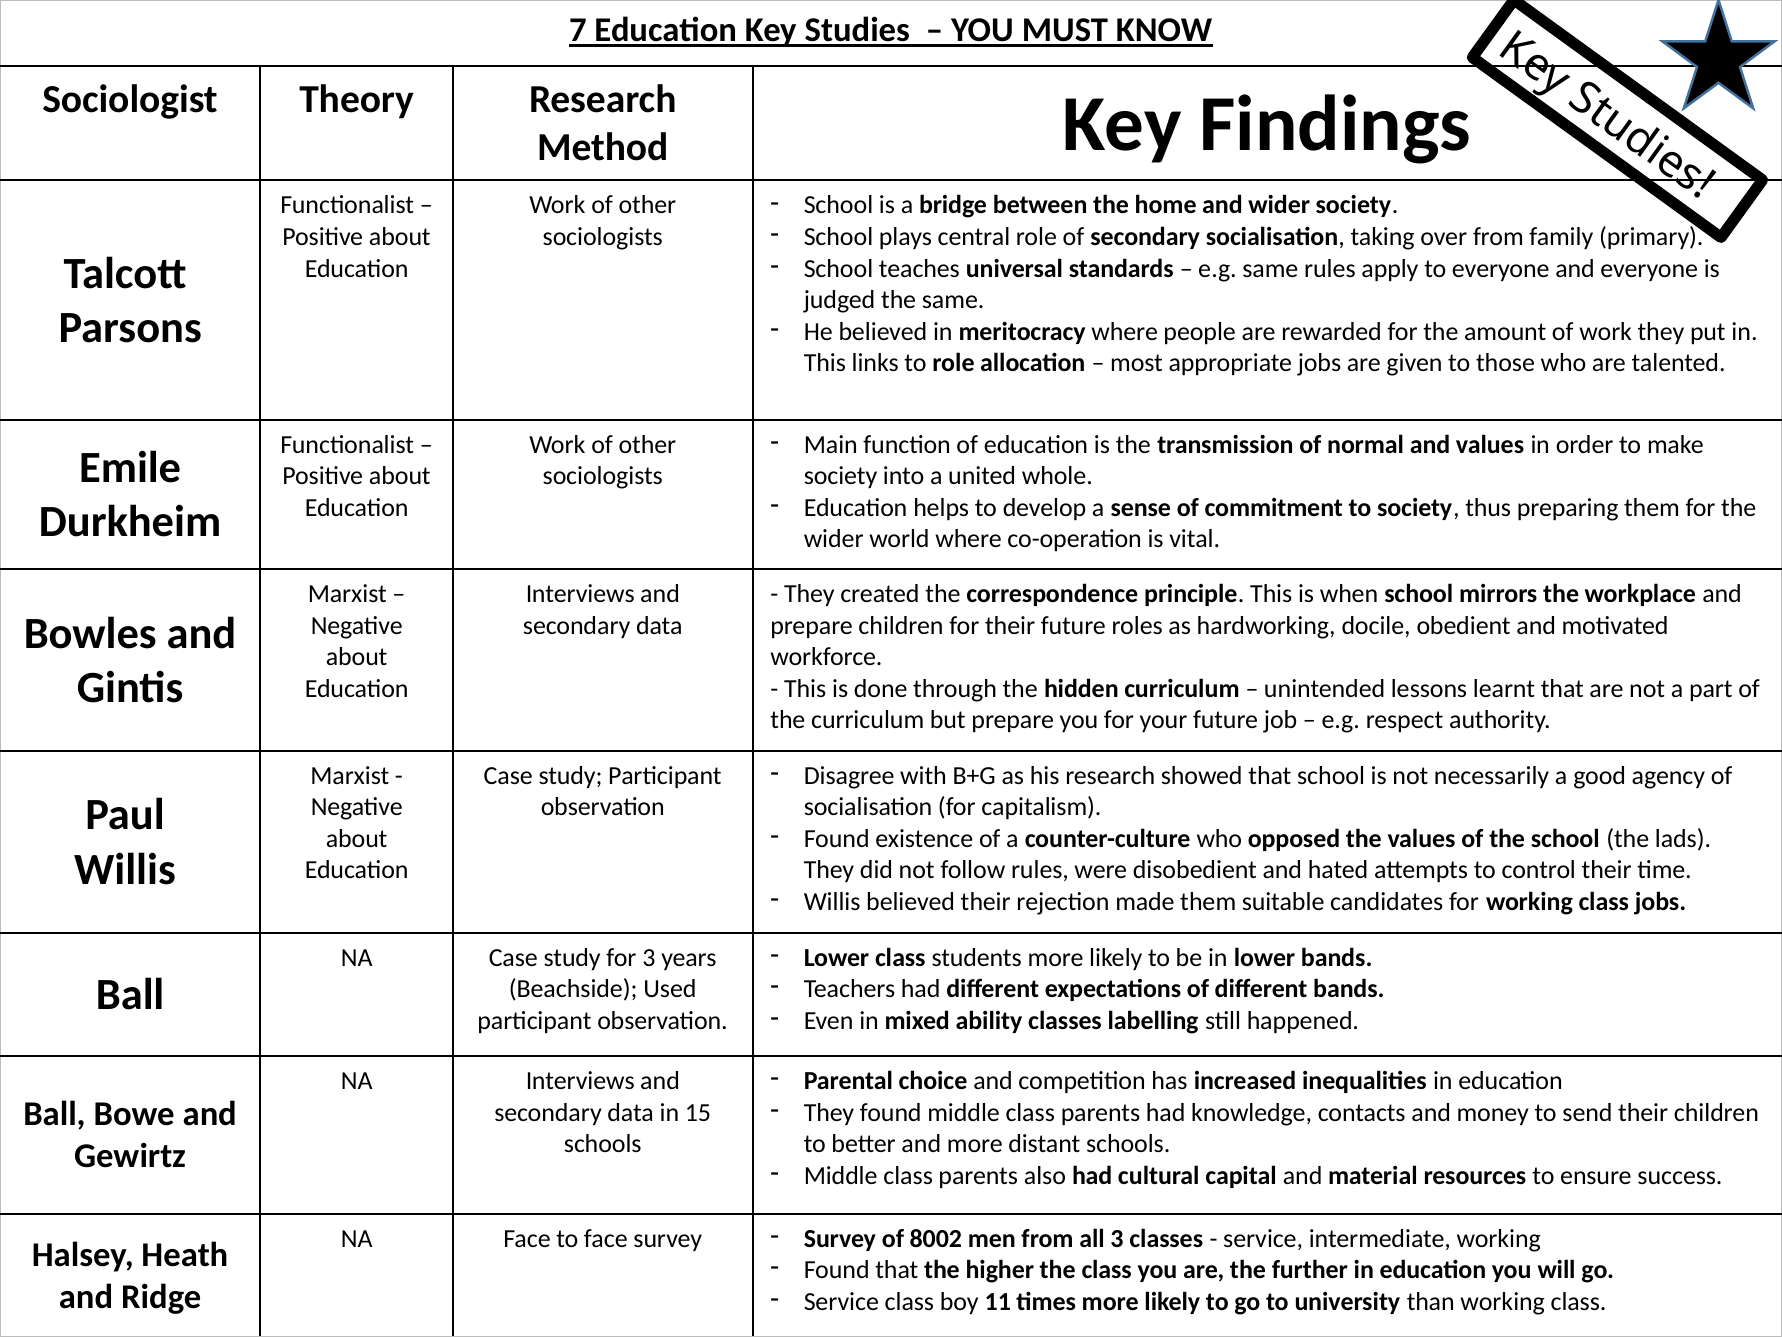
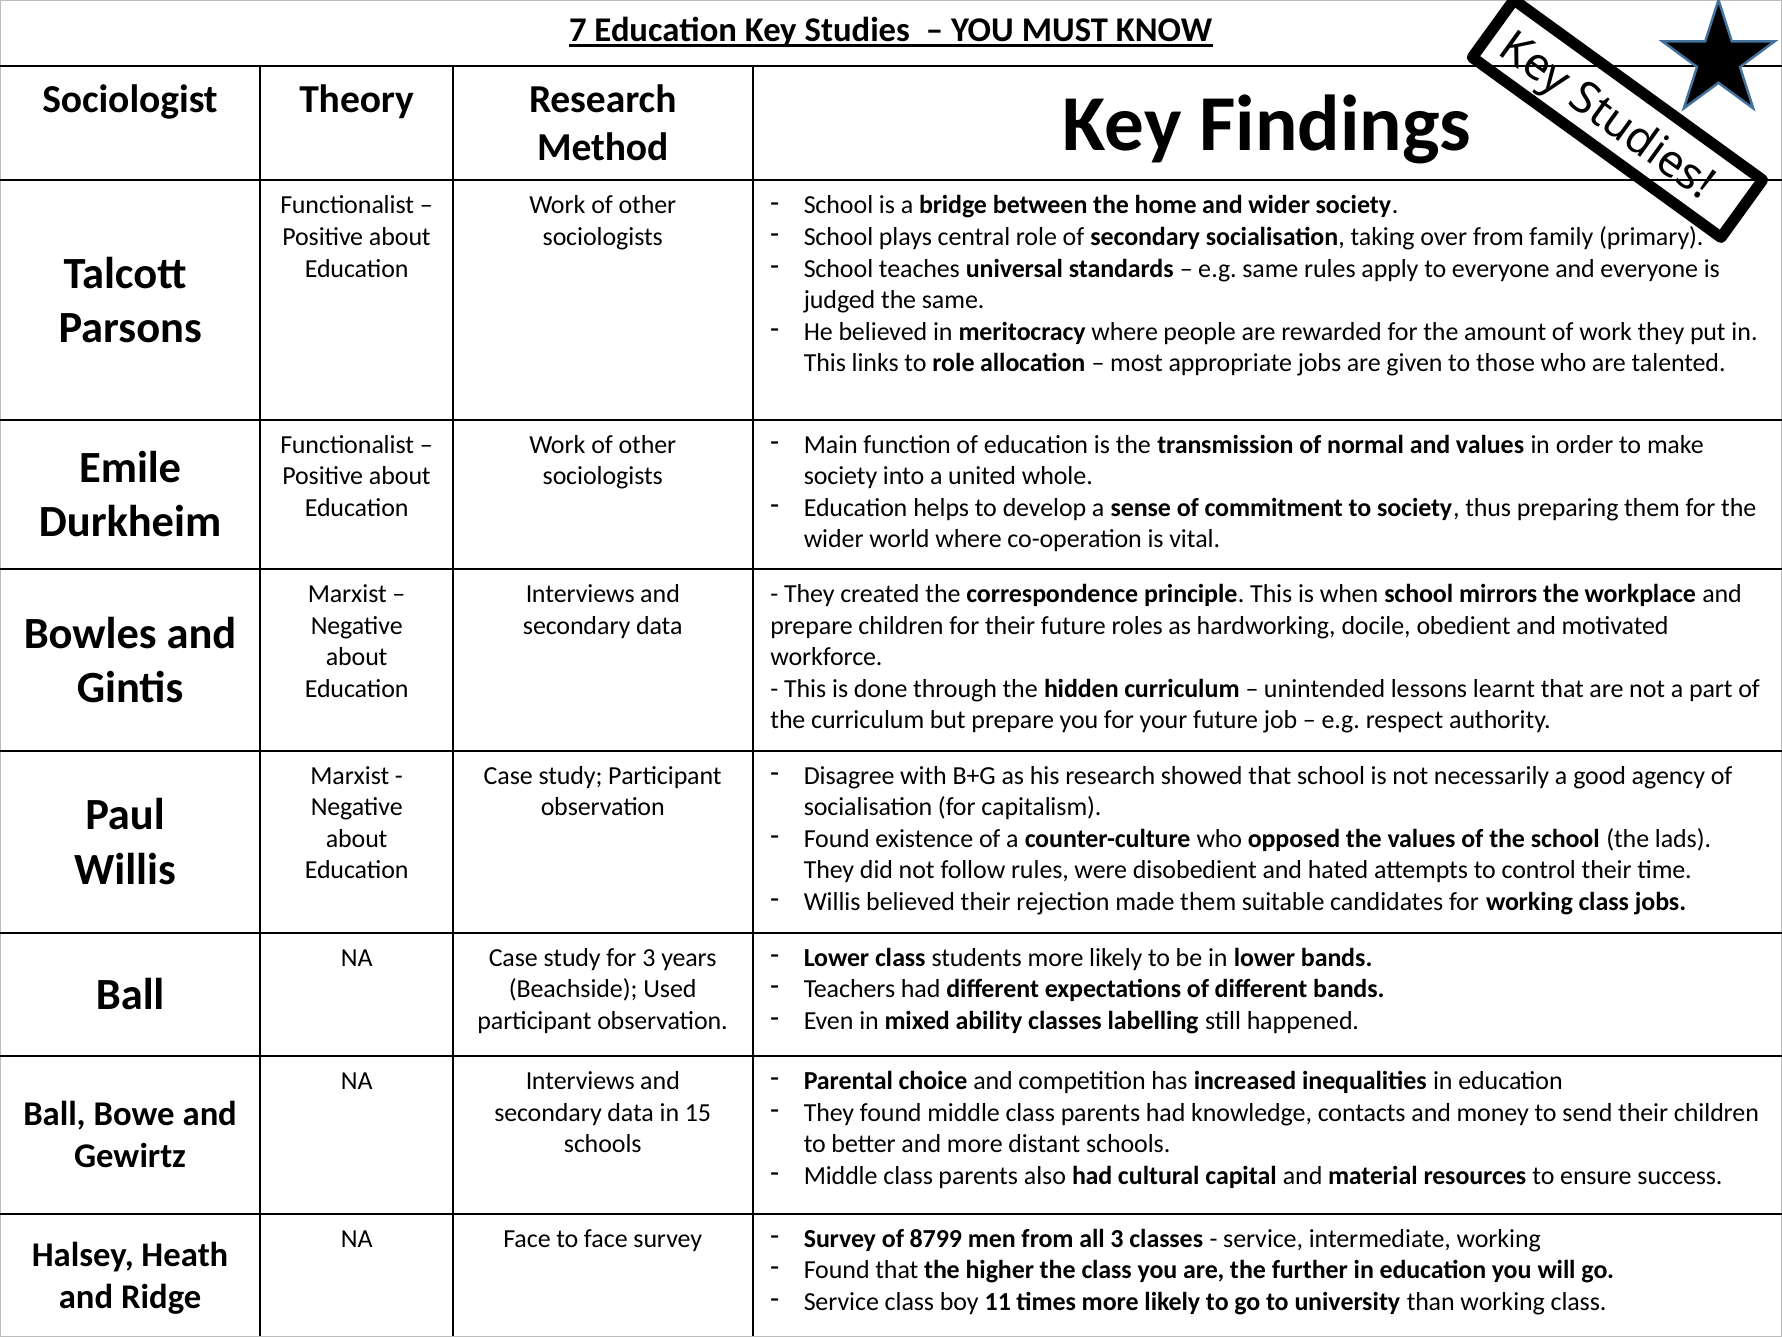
8002: 8002 -> 8799 (936, 1238)
